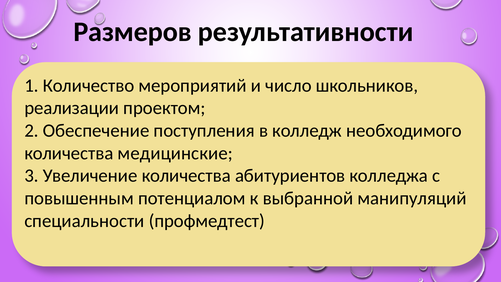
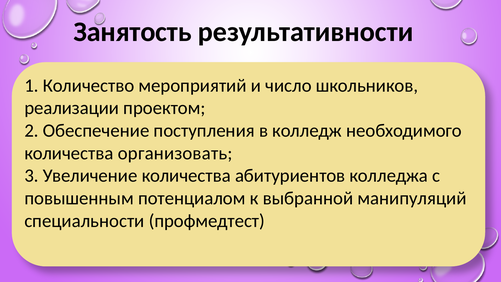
Размеров: Размеров -> Занятость (133, 32)
медицинские: медицинские -> организовать (175, 153)
